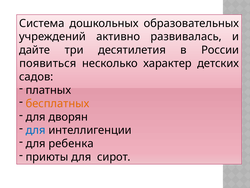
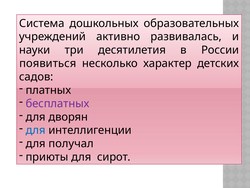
дайте: дайте -> науки (35, 50)
бесплатных colour: orange -> purple (57, 103)
ребенка: ребенка -> получал (71, 143)
